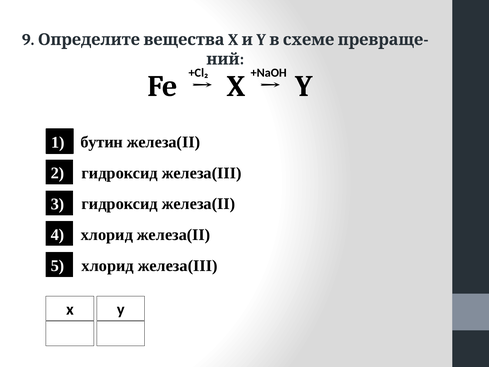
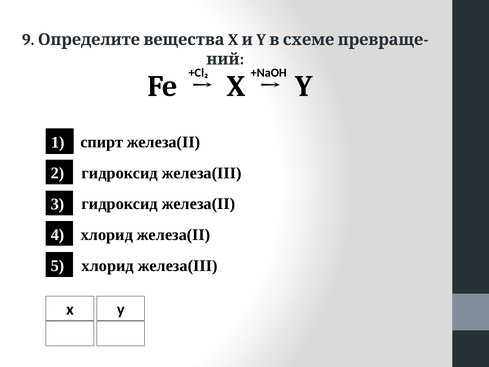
бутин: бутин -> спирт (102, 142)
